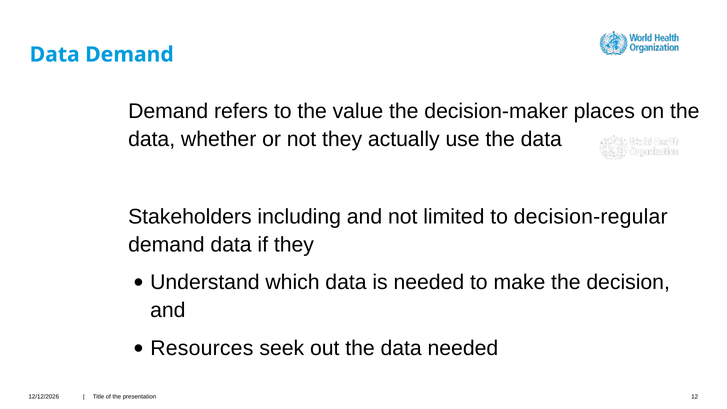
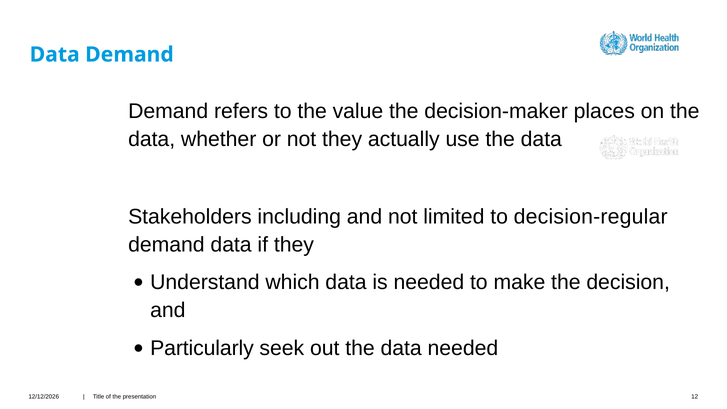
Resources: Resources -> Particularly (202, 348)
